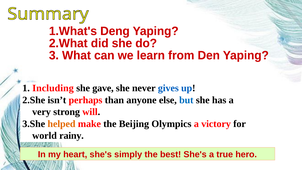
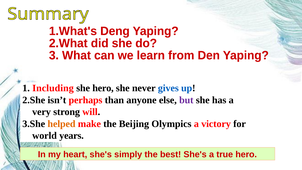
she gave: gave -> hero (103, 88)
but colour: blue -> purple (186, 100)
rainy: rainy -> years (72, 136)
